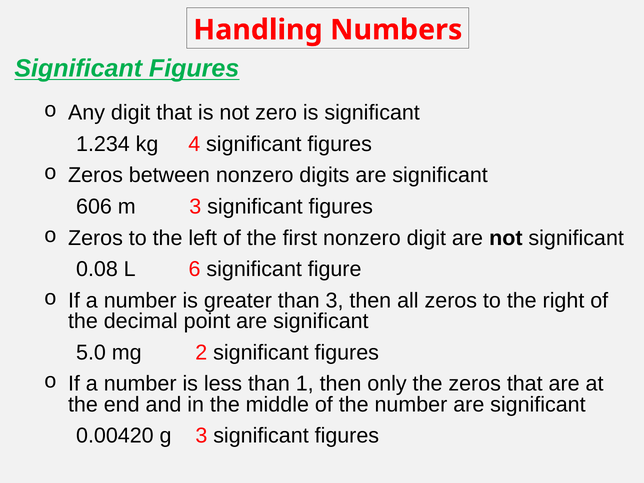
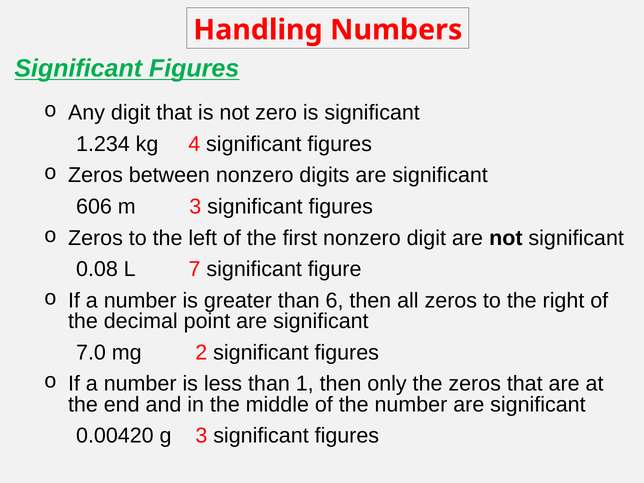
6: 6 -> 7 (195, 269)
than 3: 3 -> 6 (335, 301)
5.0: 5.0 -> 7.0 (91, 353)
